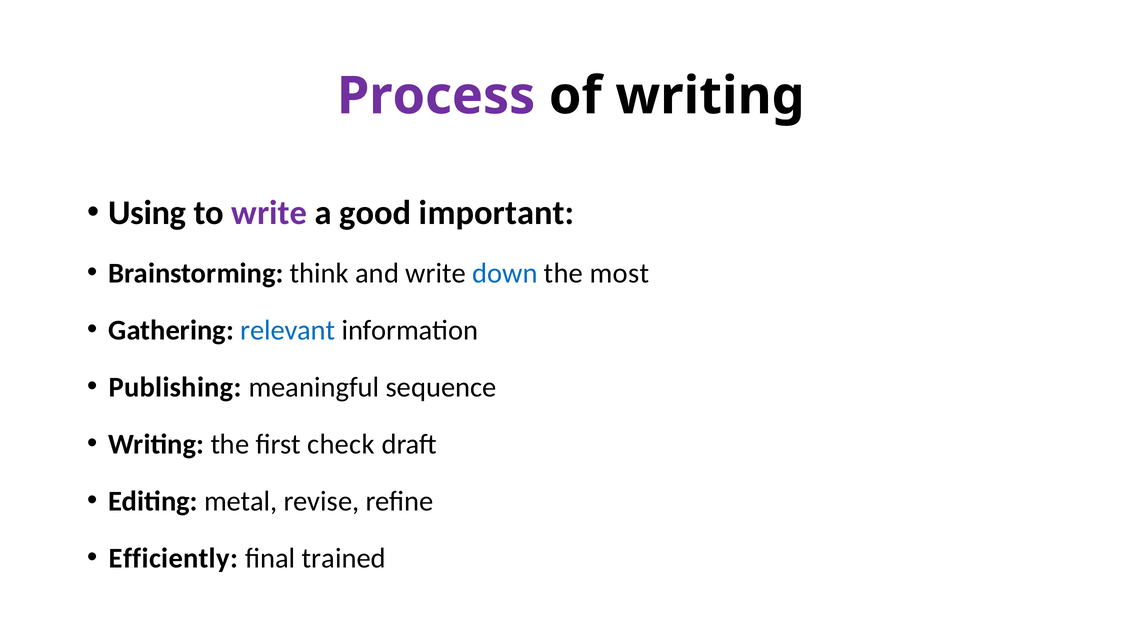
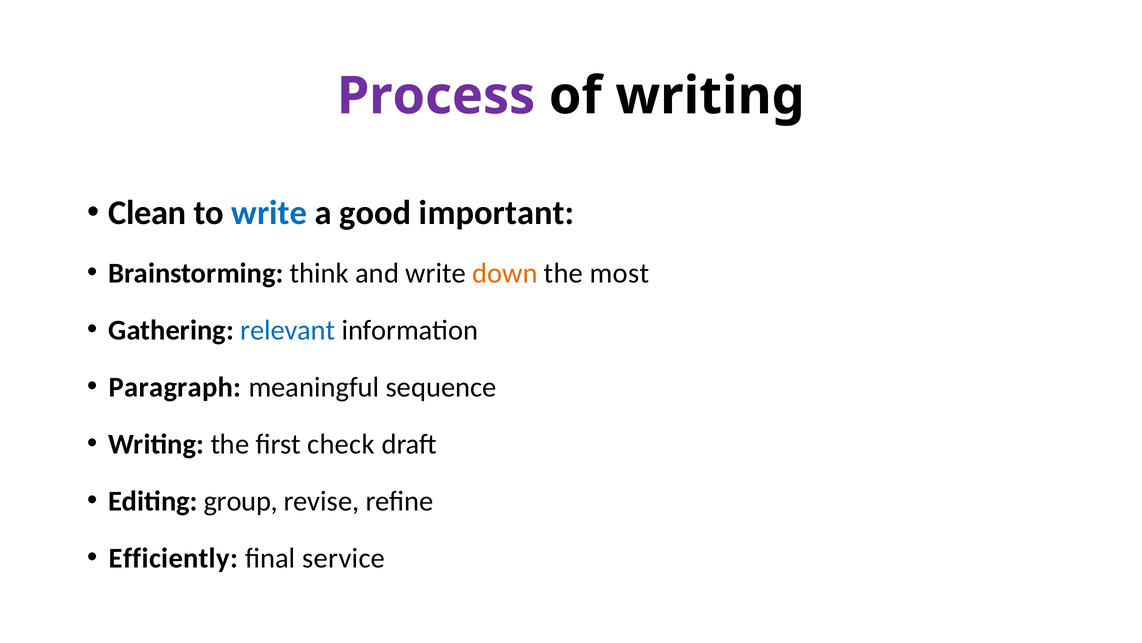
Using: Using -> Clean (147, 213)
write colour: purple -> blue (269, 213)
down colour: blue -> orange (505, 273)
Publishing: Publishing -> Paragraph (175, 387)
metal: metal -> group (241, 501)
trained: trained -> service (344, 558)
